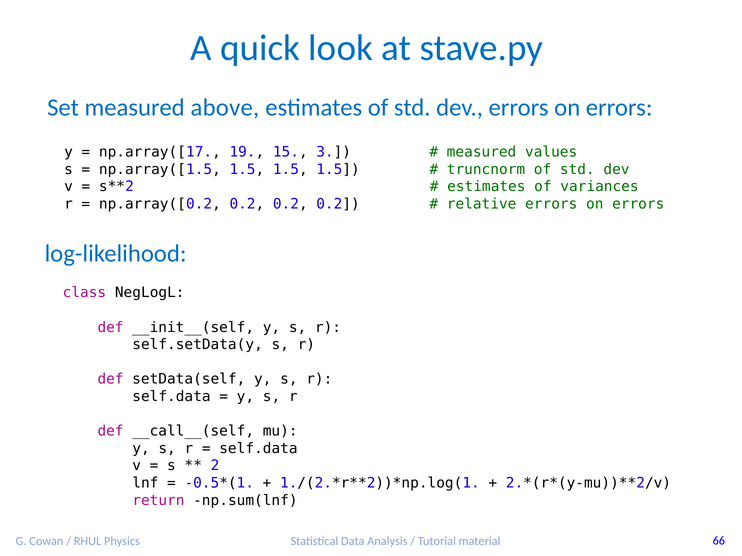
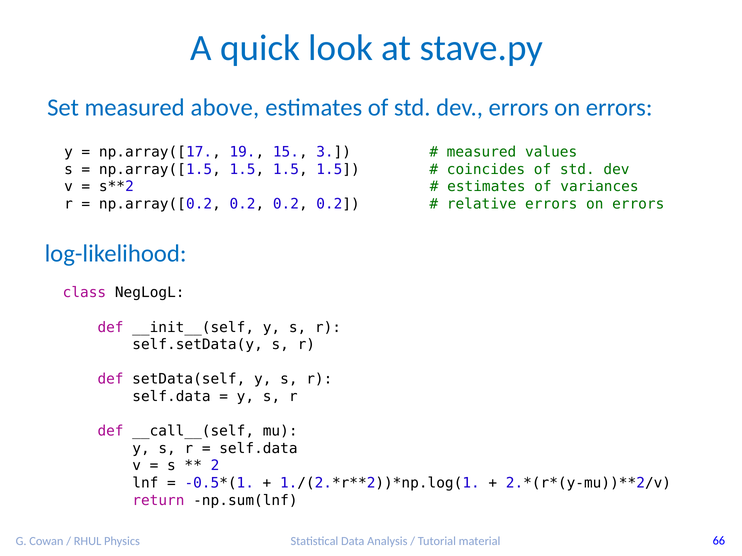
truncnorm: truncnorm -> coincides (486, 170)
